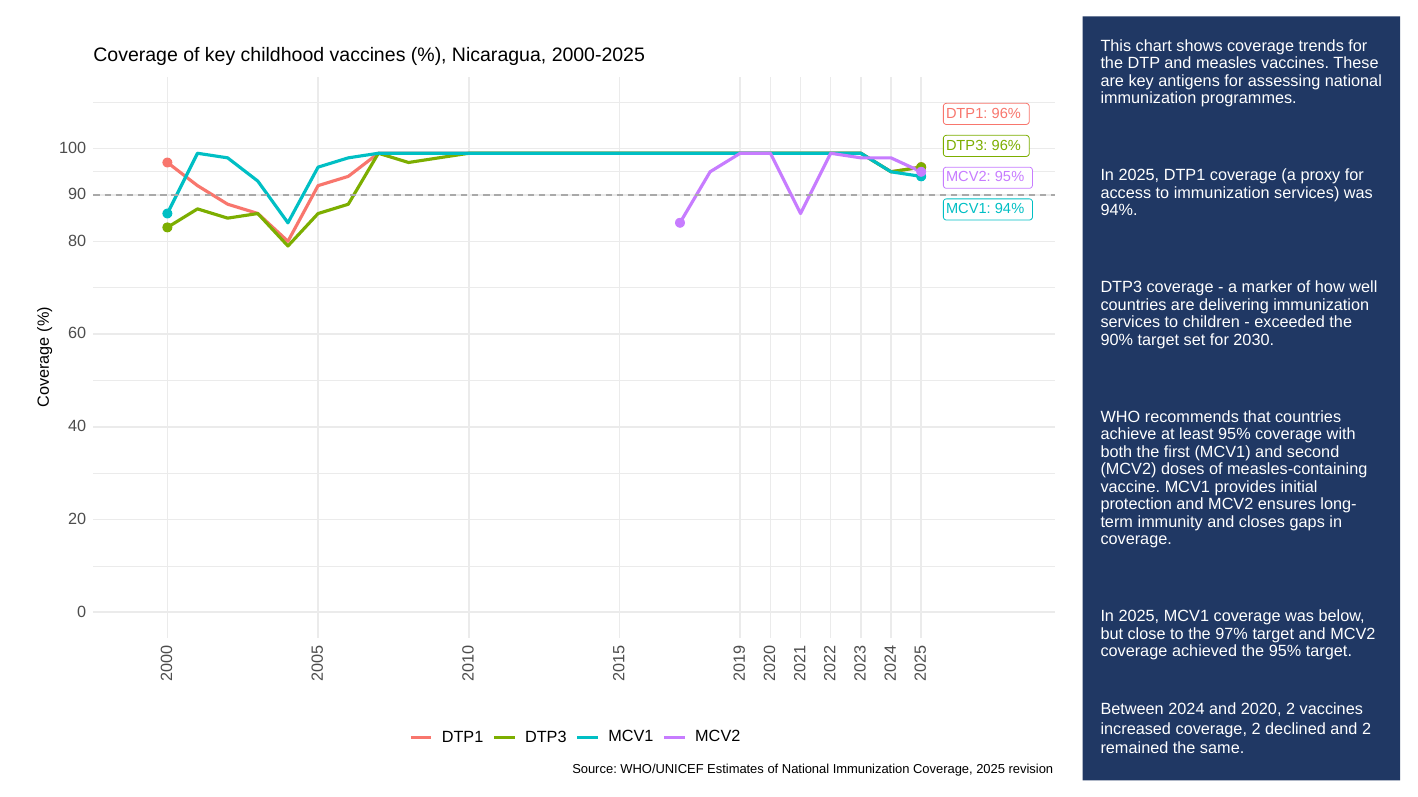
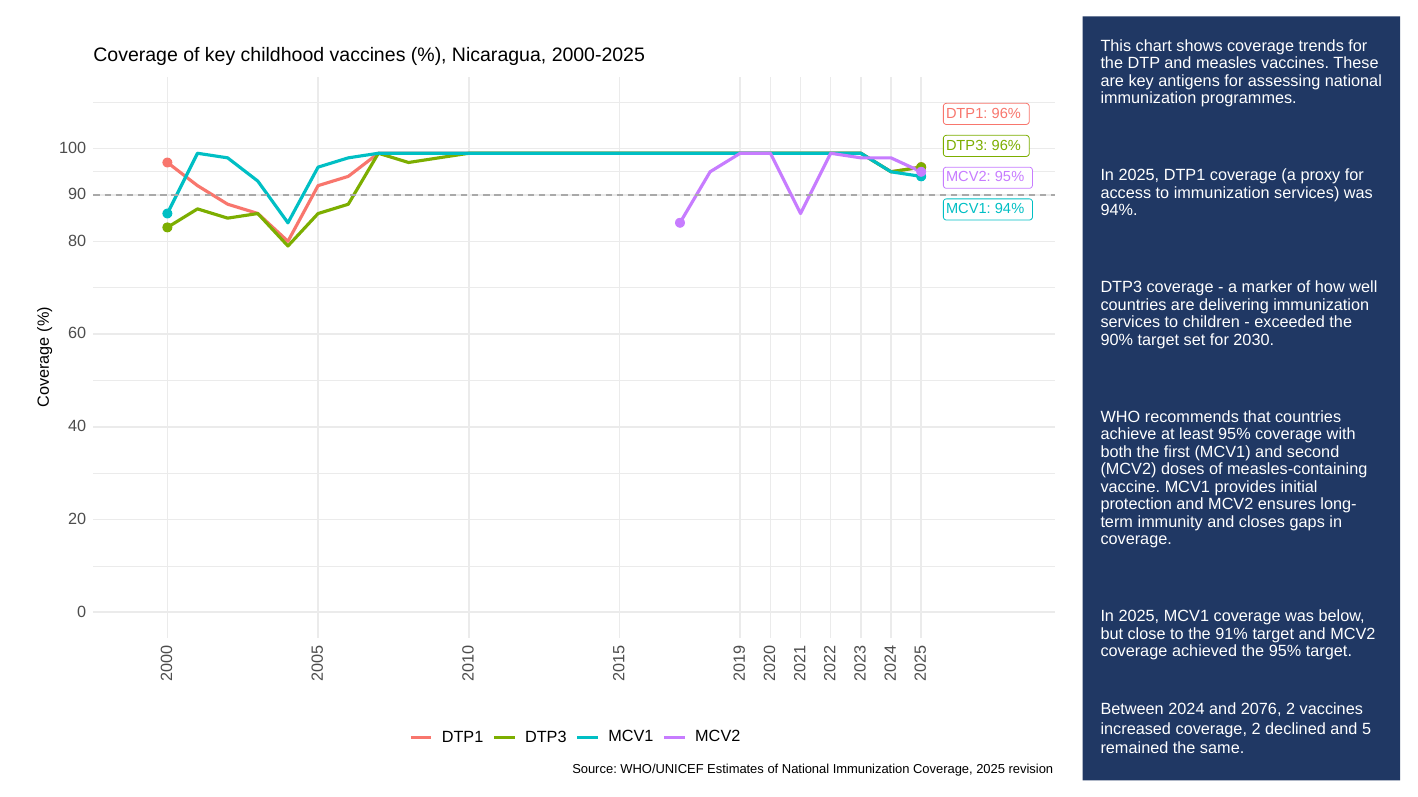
97%: 97% -> 91% (1232, 634)
2020: 2020 -> 2076 (1261, 710)
and 2: 2 -> 5 (1367, 730)
